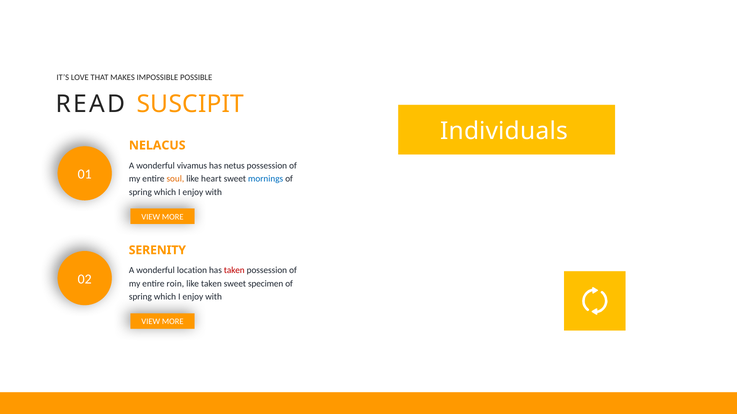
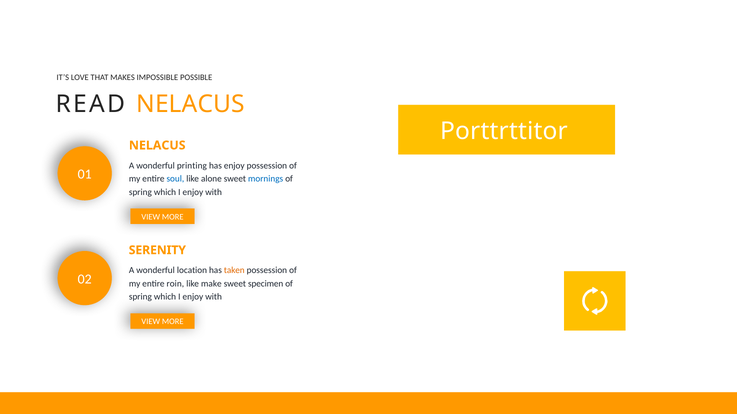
READ SUSCIPIT: SUSCIPIT -> NELACUS (191, 104)
Individuals: Individuals -> Porttrttitor (504, 131)
vivamus: vivamus -> printing (192, 166)
has netus: netus -> enjoy (234, 166)
soul colour: orange -> blue (175, 179)
heart: heart -> alone (211, 179)
taken colour: red -> orange (234, 271)
like taken: taken -> make (211, 284)
